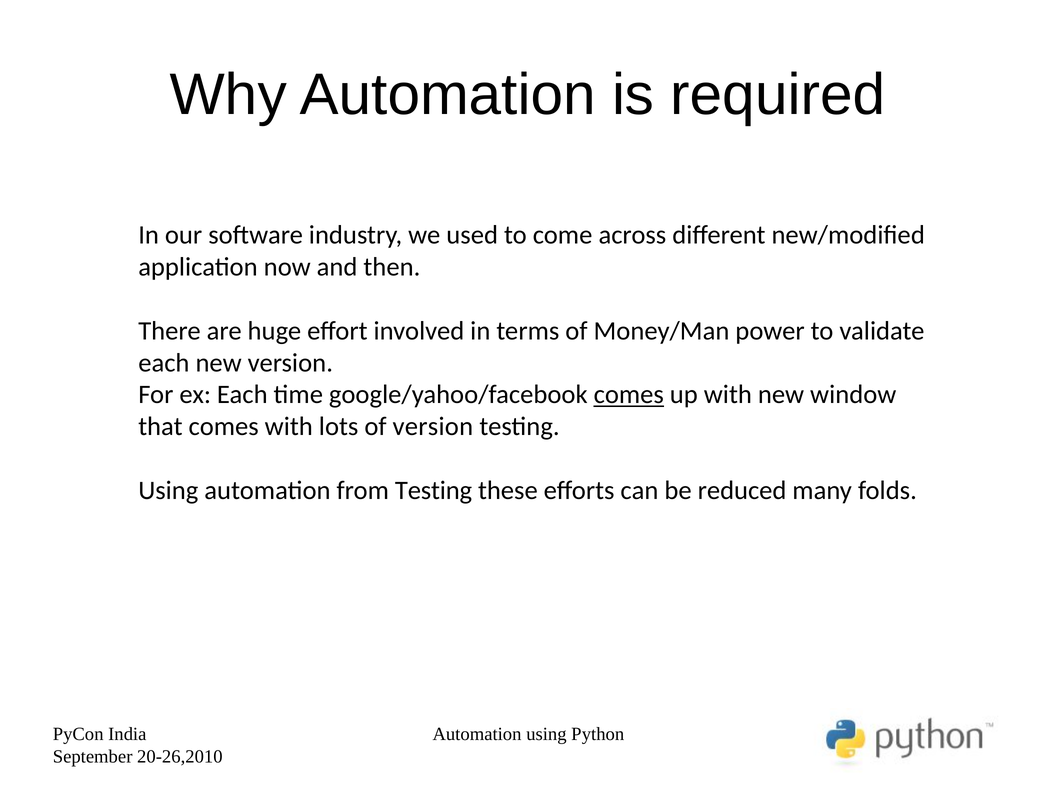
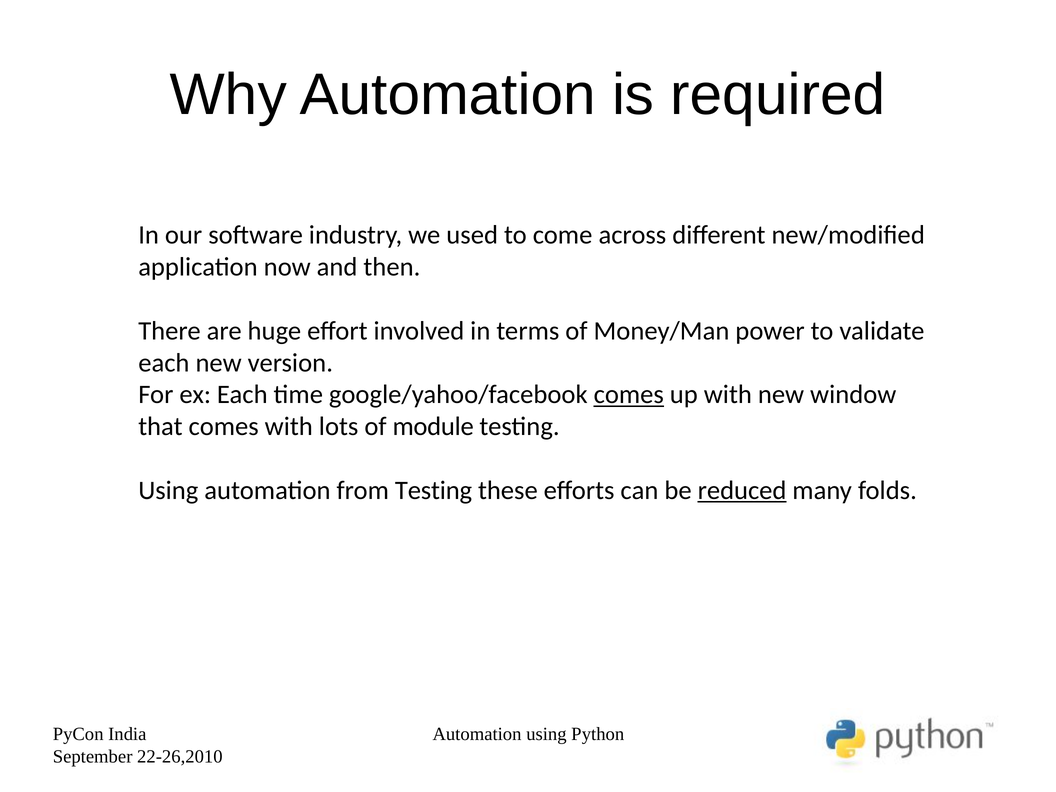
of version: version -> module (433, 427)
reduced underline: none -> present (742, 490)
20-26,2010: 20-26,2010 -> 22-26,2010 (180, 756)
